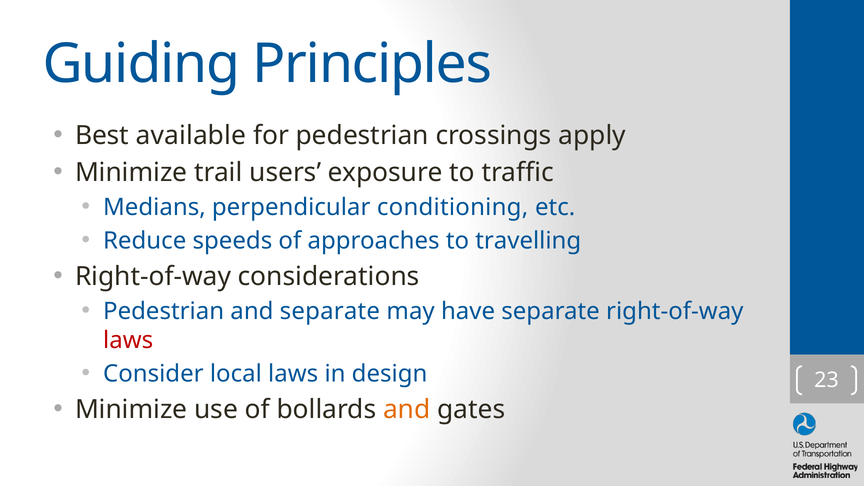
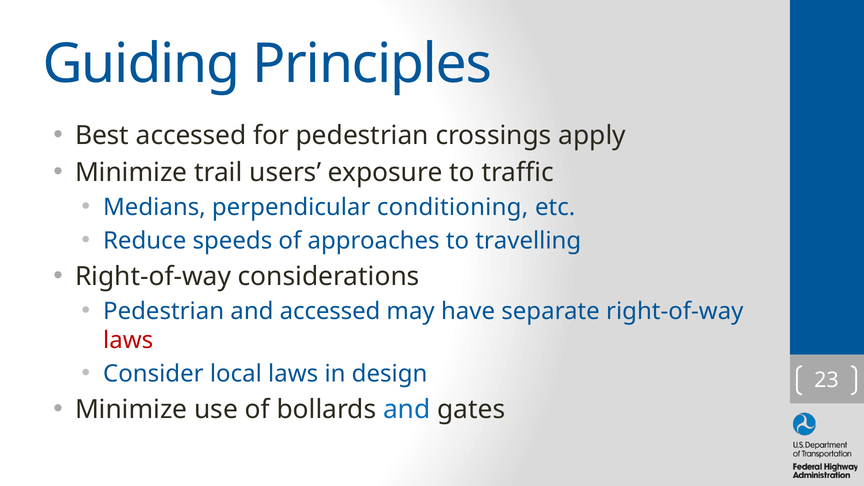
Best available: available -> accessed (191, 135)
and separate: separate -> accessed (330, 311)
and colour: orange -> blue (407, 409)
